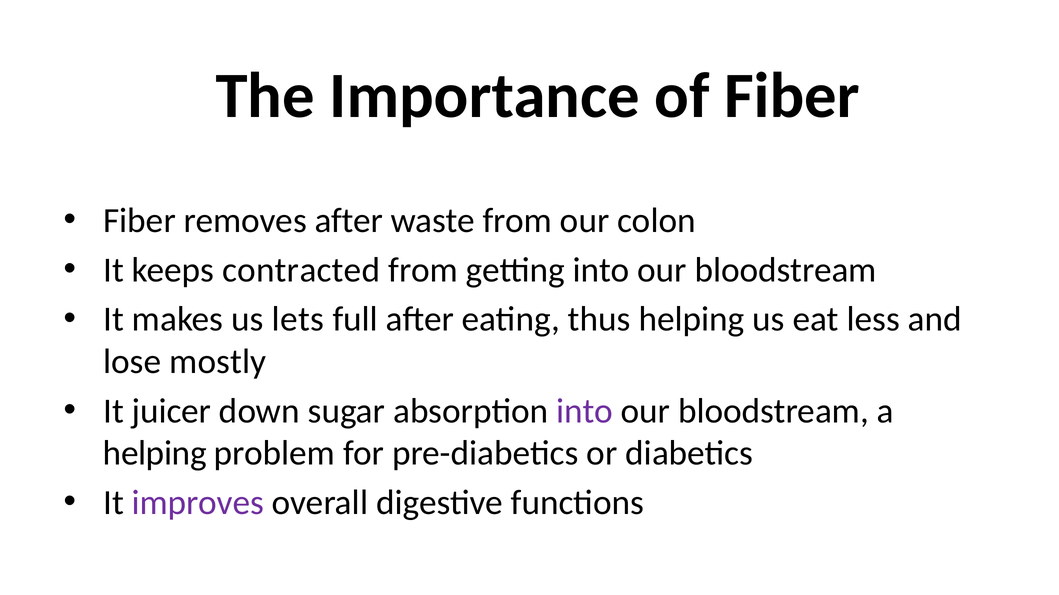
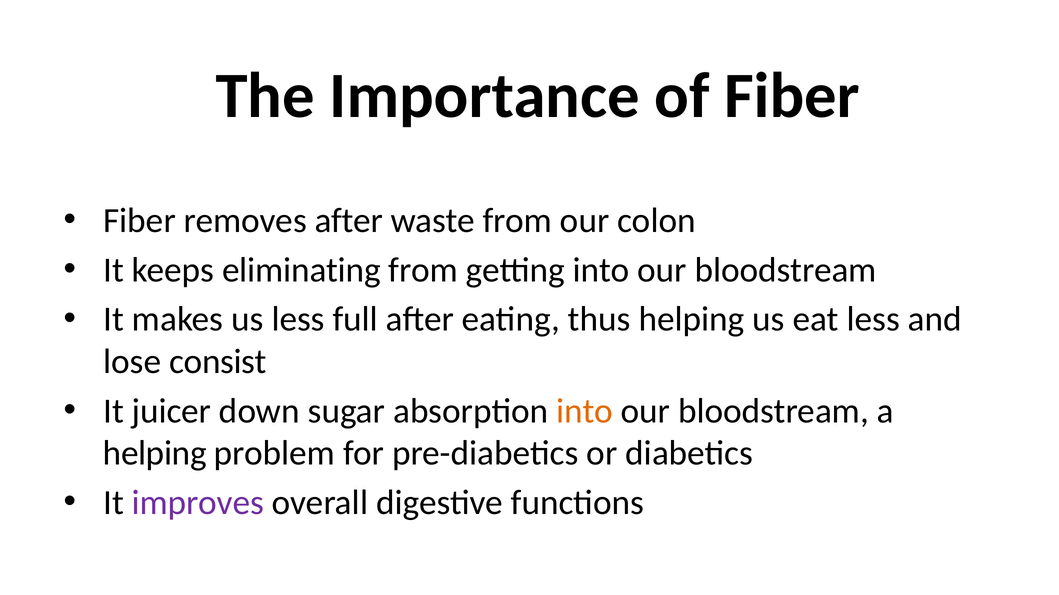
contracted: contracted -> eliminating (301, 270)
us lets: lets -> less (298, 320)
mostly: mostly -> consist (218, 362)
into colour: purple -> orange (585, 411)
